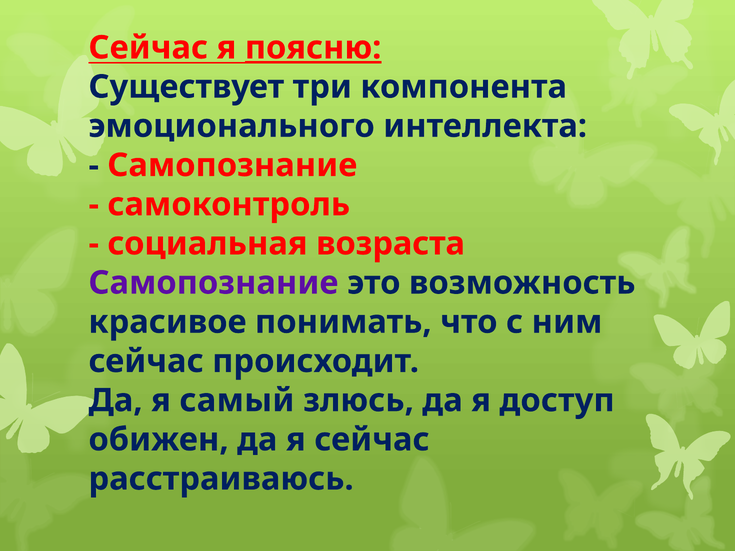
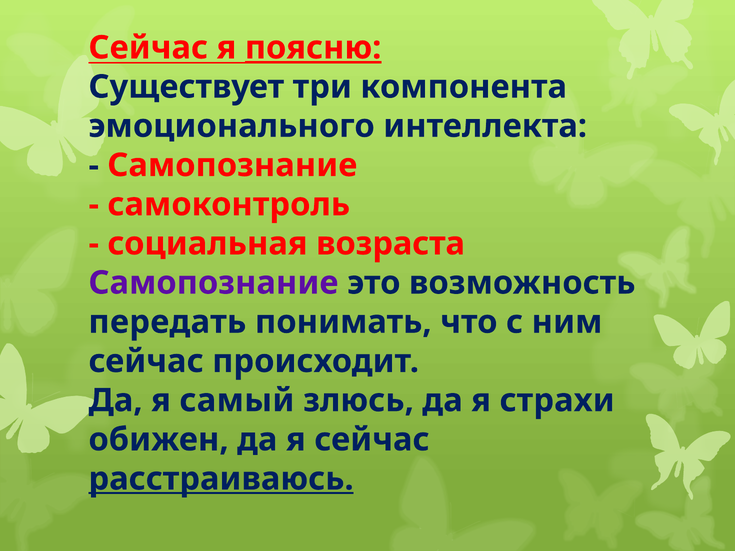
красивое: красивое -> передать (167, 322)
доступ: доступ -> страхи (557, 401)
расстраиваюсь underline: none -> present (221, 479)
